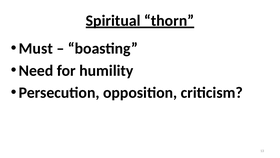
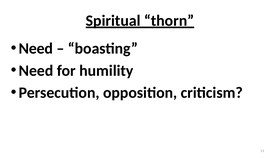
Must: Must -> Need (36, 48)
